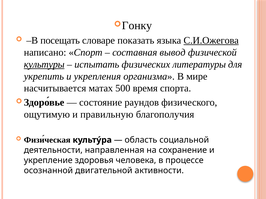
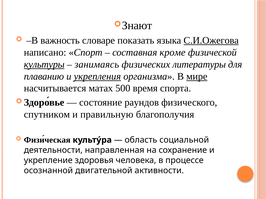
Гонку: Гонку -> Знают (137, 26)
посещать: посещать -> важность (60, 41)
вывод: вывод -> кроме (173, 53)
испытать: испытать -> занимаясь (97, 65)
укрепить: укрепить -> плаванию (44, 77)
укрепления underline: none -> present (97, 77)
мире underline: none -> present (197, 77)
ощутимую: ощутимую -> спутником (47, 115)
